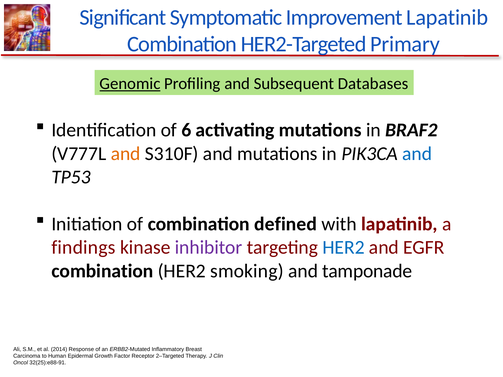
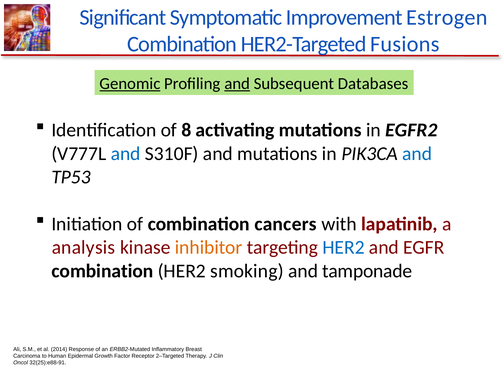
Improvement Lapatinib: Lapatinib -> Estrogen (447, 17)
Primary: Primary -> Fusions (405, 44)
and underline: none -> present (237, 84)
6: 6 -> 8 (186, 130)
BRAF2: BRAF2 -> EGFR2 (411, 130)
and colour: orange -> blue (126, 154)
defined: defined -> cancers (286, 224)
findings: findings -> analysis (83, 248)
inhibitor colour: purple -> orange (209, 248)
